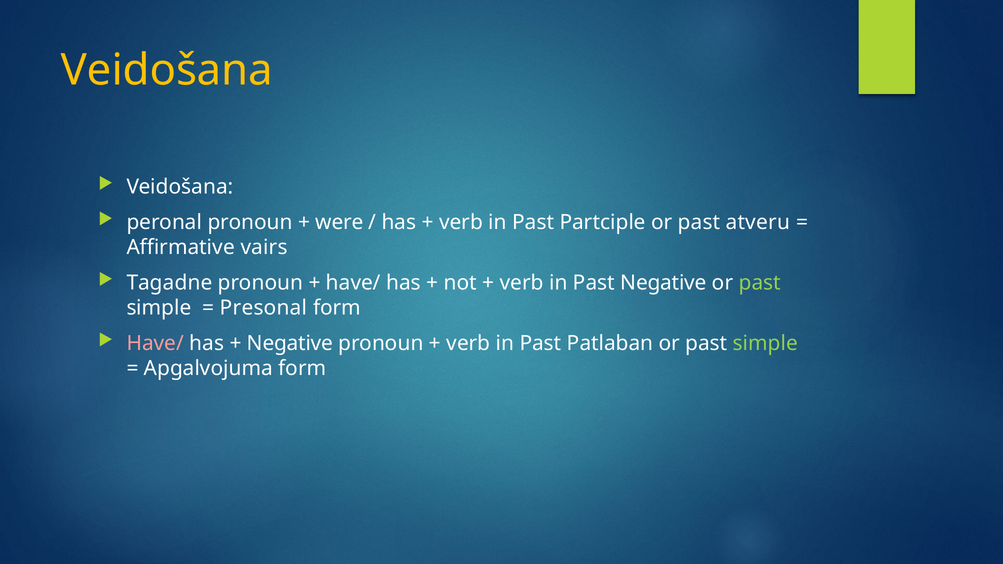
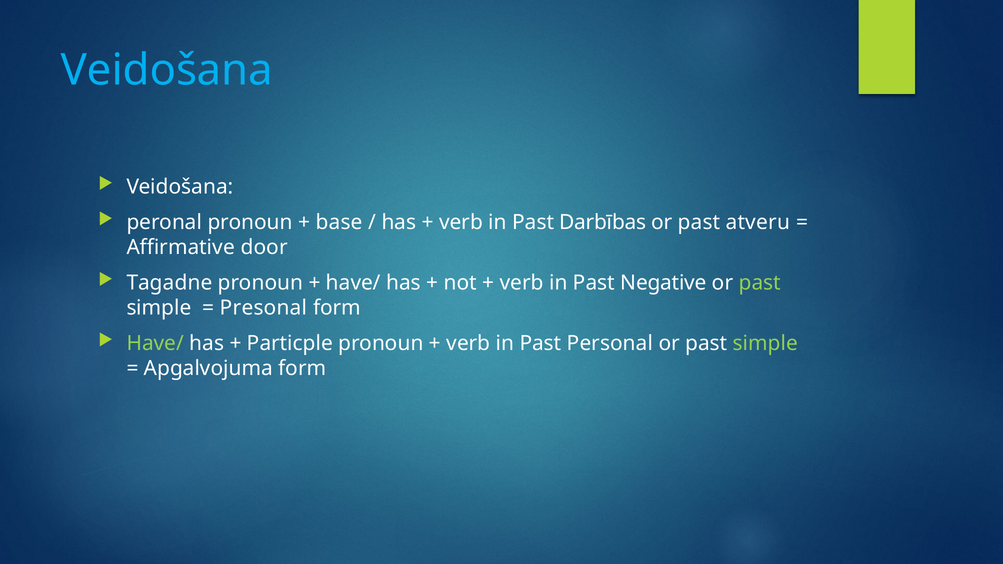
Veidošana colour: yellow -> light blue (167, 70)
were: were -> base (339, 222)
Partciple: Partciple -> Darbības (603, 222)
vairs: vairs -> door (264, 247)
Have/ colour: pink -> light green (155, 343)
Negative: Negative -> Particple (290, 343)
Patlaban: Patlaban -> Personal (610, 343)
